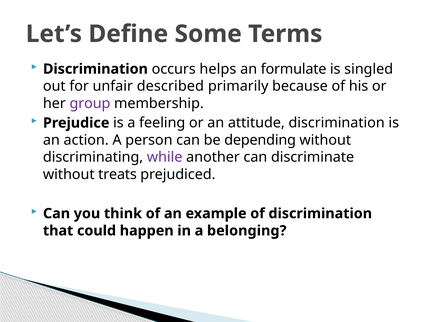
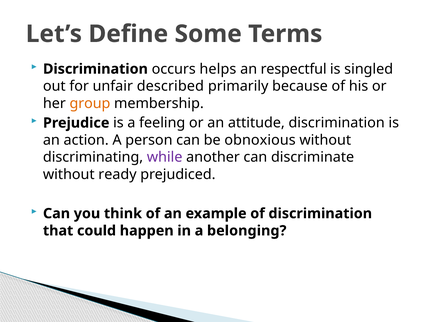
formulate: formulate -> respectful (294, 69)
group colour: purple -> orange (90, 103)
depending: depending -> obnoxious (260, 140)
treats: treats -> ready (117, 175)
